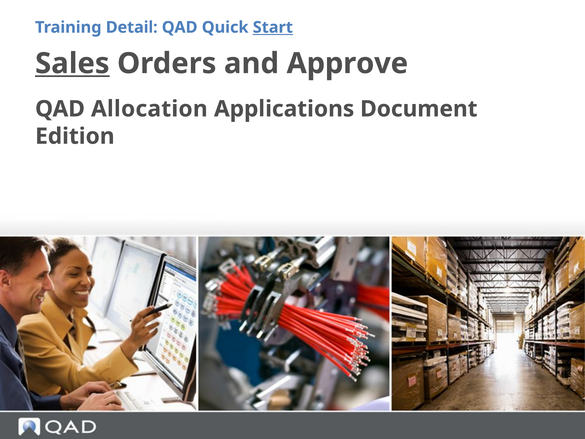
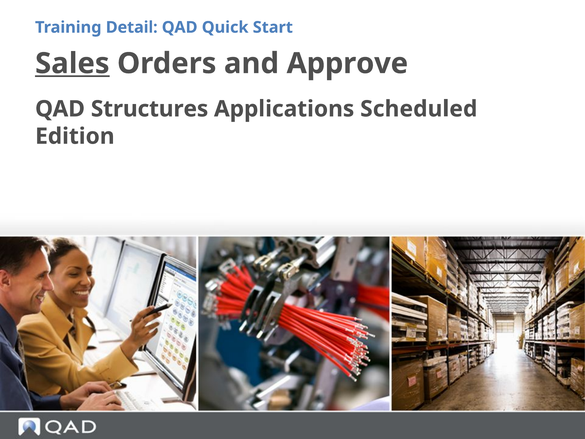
Start underline: present -> none (273, 27)
Allocation: Allocation -> Structures (150, 109)
Document: Document -> Scheduled (419, 109)
